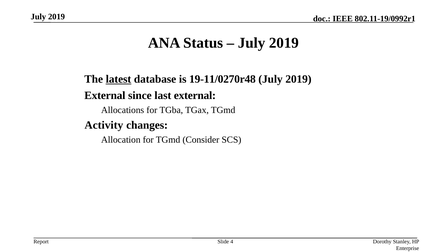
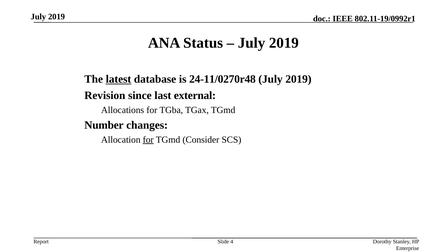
19-11/0270r48: 19-11/0270r48 -> 24-11/0270r48 (222, 79)
External: External -> Revision (105, 95)
Activity: Activity -> Number (104, 125)
for underline: none -> present (148, 139)
